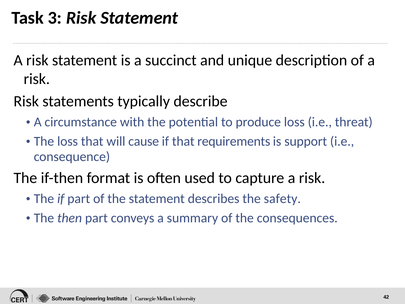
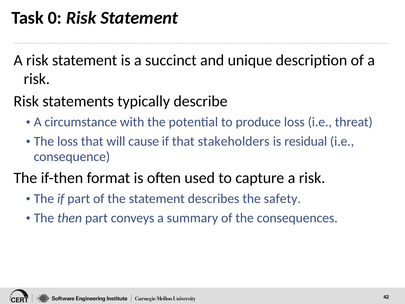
3: 3 -> 0 (55, 18)
requirements: requirements -> stakeholders (234, 141)
support: support -> residual (306, 141)
